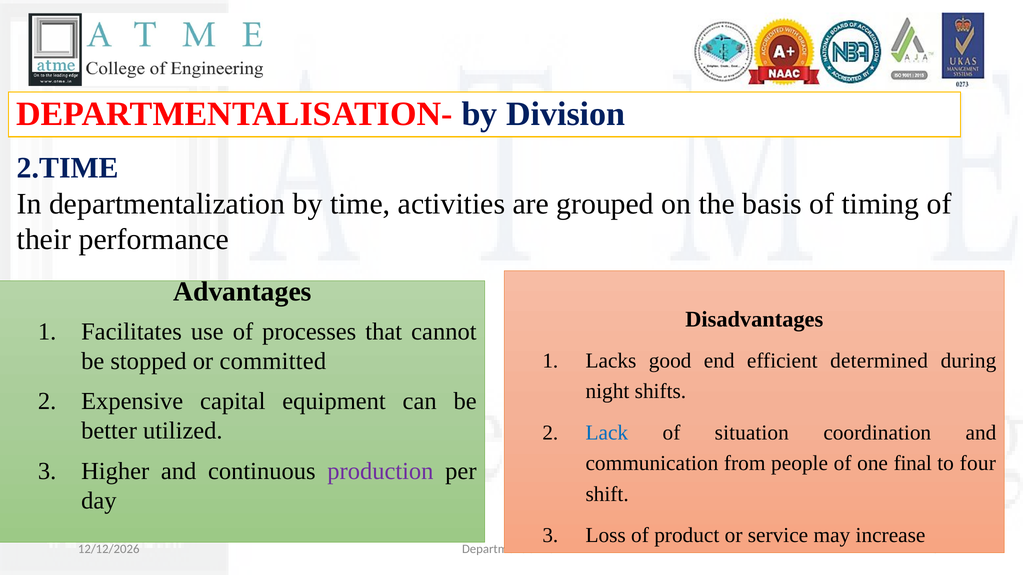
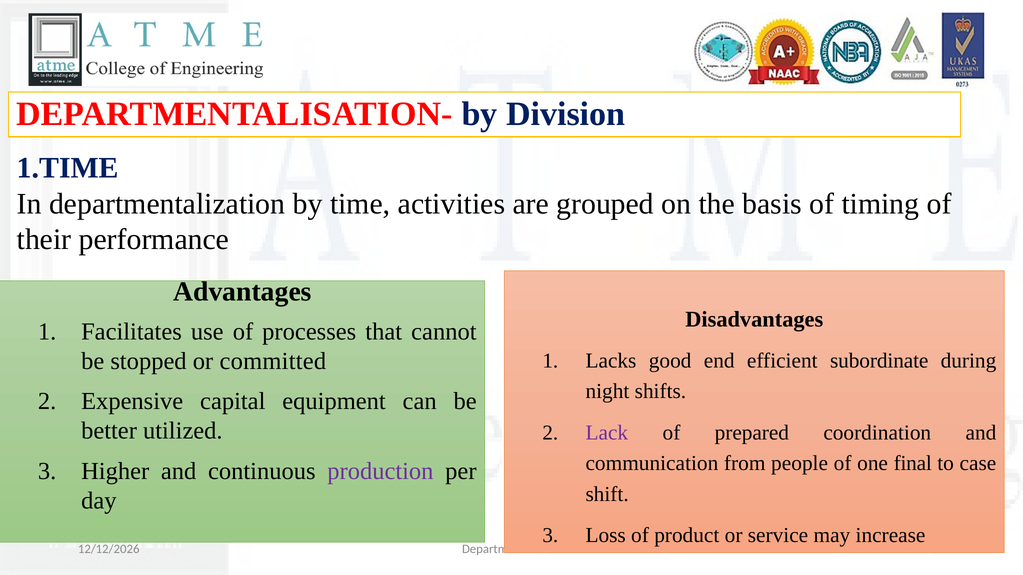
2.TIME: 2.TIME -> 1.TIME (68, 168)
determined: determined -> subordinate (879, 361)
Lack colour: blue -> purple (607, 433)
situation: situation -> prepared (752, 433)
four: four -> case (978, 464)
